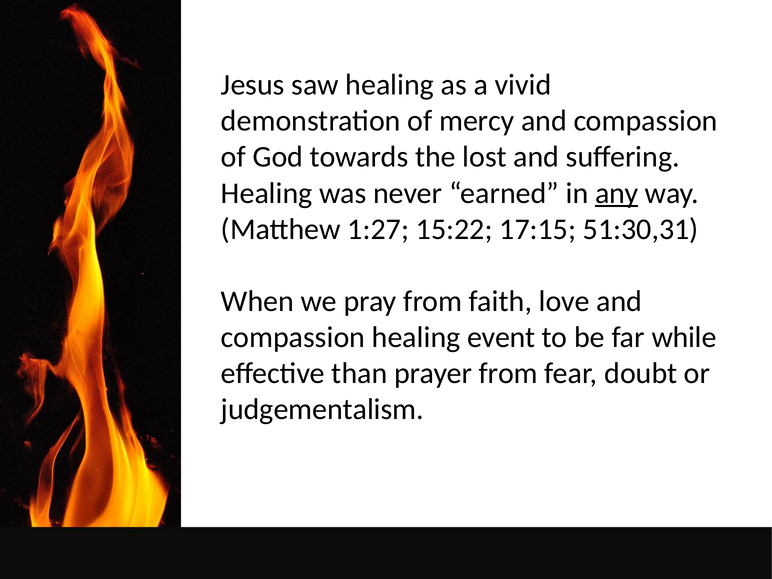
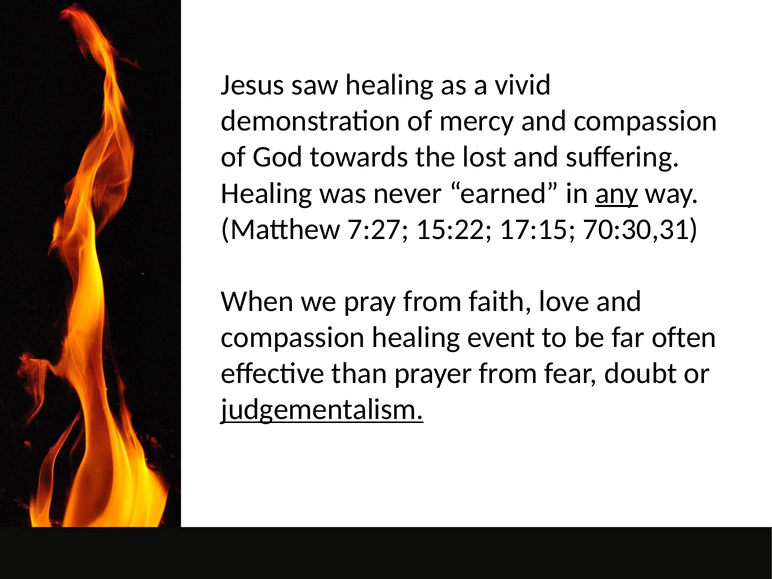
1:27: 1:27 -> 7:27 (378, 229)
51:30,31: 51:30,31 -> 70:30,31 (641, 229)
while: while -> often (684, 337)
judgementalism underline: none -> present (322, 409)
